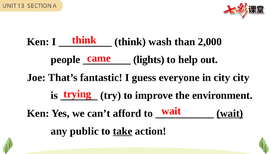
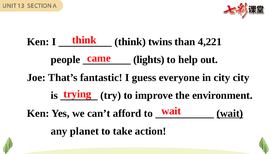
wash: wash -> twins (160, 42)
2,000: 2,000 -> 4,221 (210, 42)
public: public -> planet (84, 131)
take underline: present -> none (123, 131)
